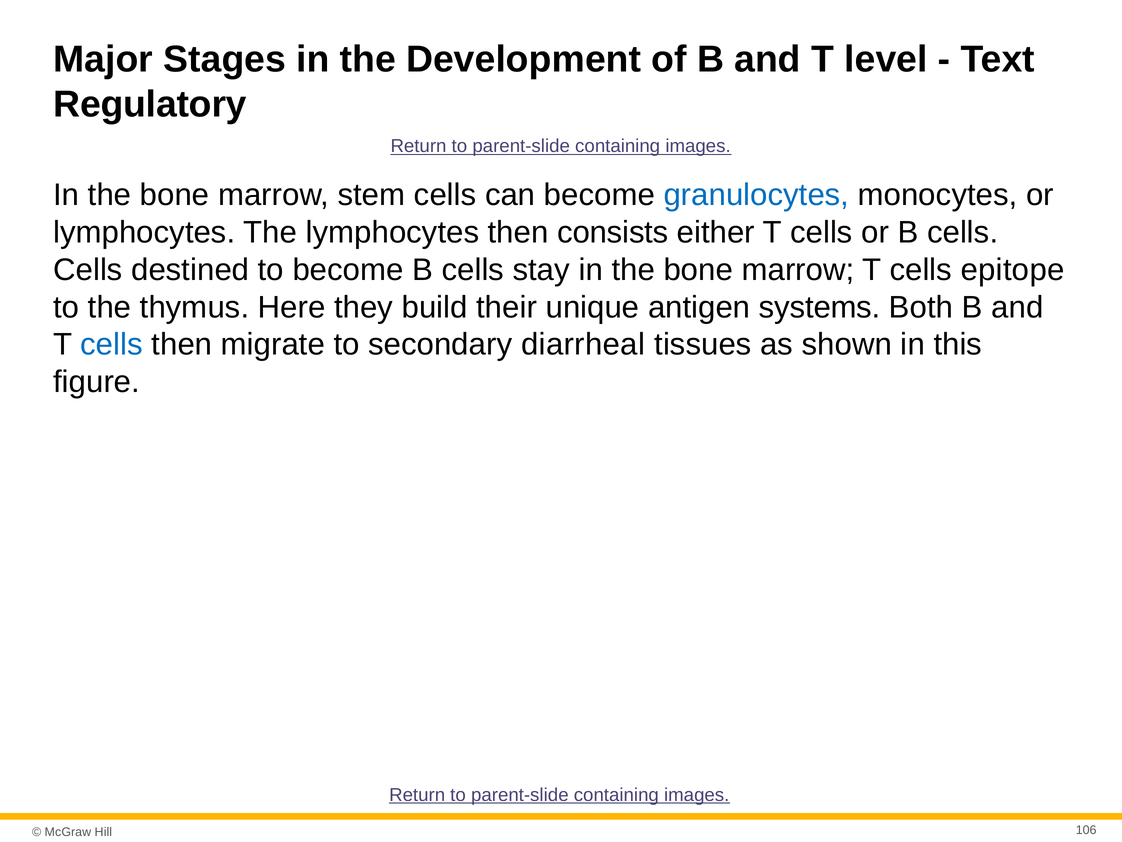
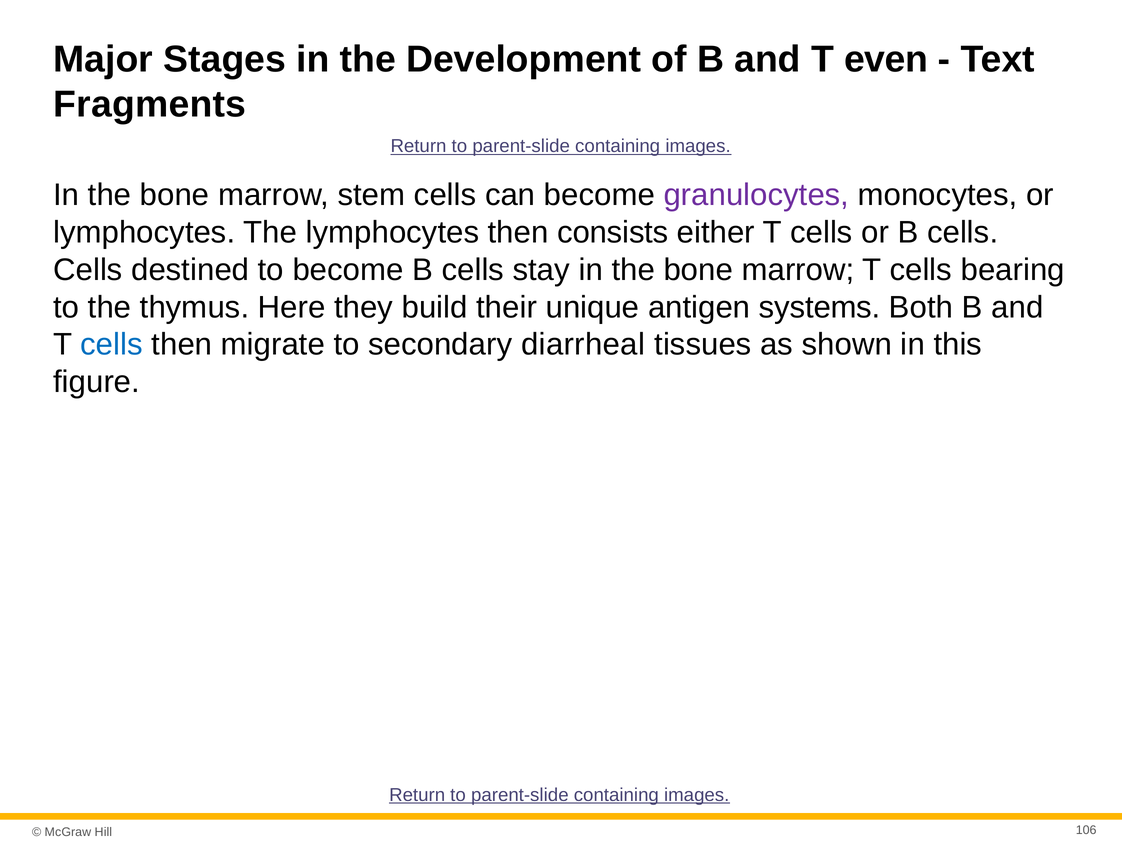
level: level -> even (886, 59)
Regulatory: Regulatory -> Fragments (150, 104)
granulocytes colour: blue -> purple (756, 195)
epitope: epitope -> bearing (1013, 270)
